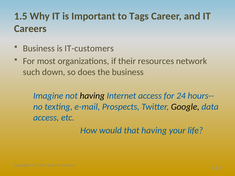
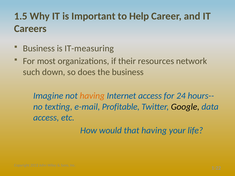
Tags: Tags -> Help (139, 16)
IT-customers: IT-customers -> IT-measuring (89, 48)
having colour: black -> orange (92, 96)
Prospects: Prospects -> Profitable (121, 107)
